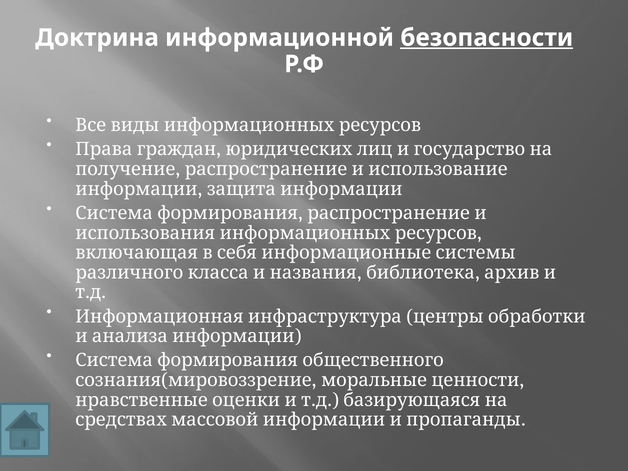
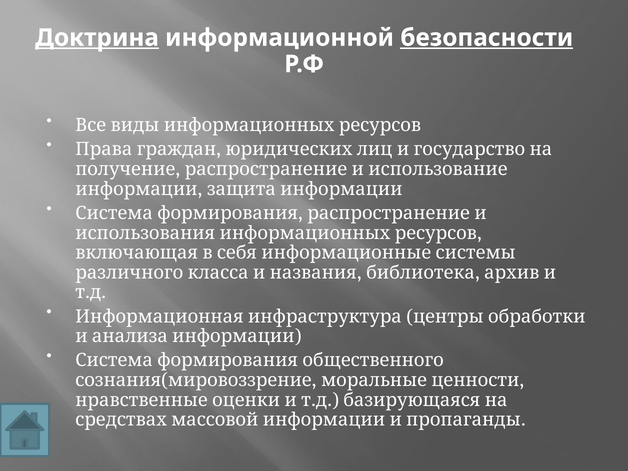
Доктрина underline: none -> present (97, 38)
